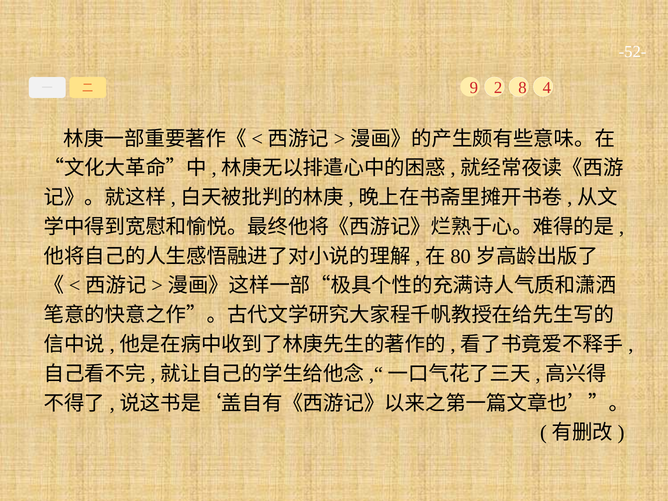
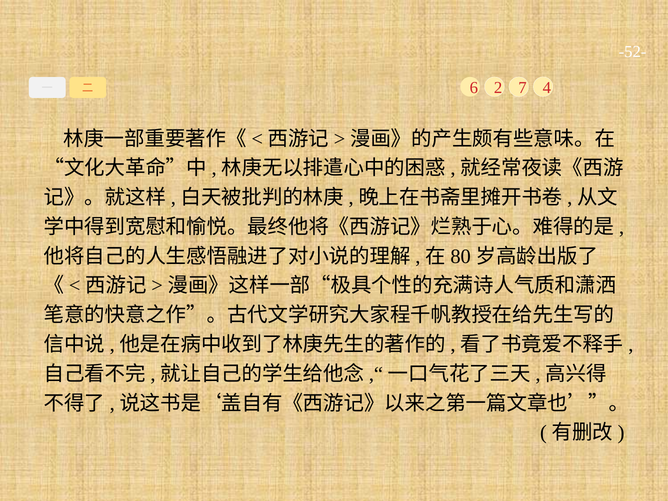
9: 9 -> 6 (474, 88)
8: 8 -> 7 (522, 88)
